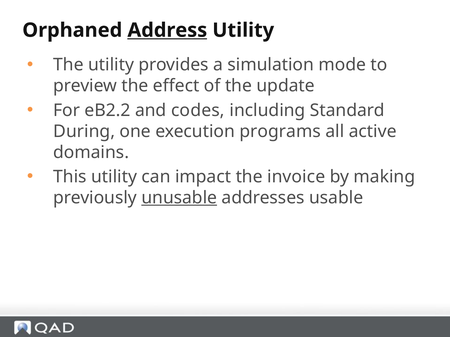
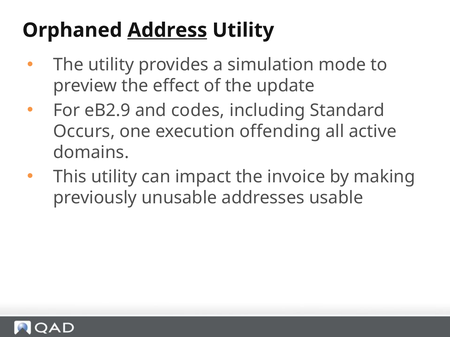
eB2.2: eB2.2 -> eB2.9 (108, 111)
During: During -> Occurs (84, 132)
programs: programs -> offending (280, 132)
unusable underline: present -> none (179, 198)
